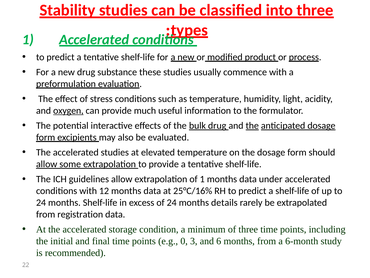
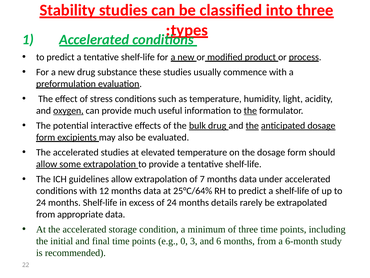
the underline: none -> present (250, 110)
of 1: 1 -> 7 (202, 179)
25°C/16%: 25°C/16% -> 25°C/64% (193, 191)
registration: registration -> appropriate (80, 214)
